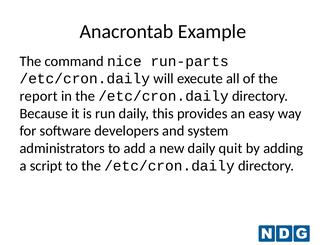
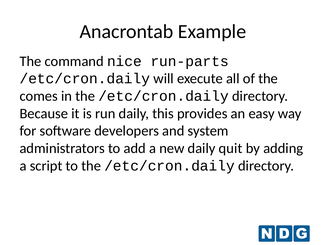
report: report -> comes (39, 96)
